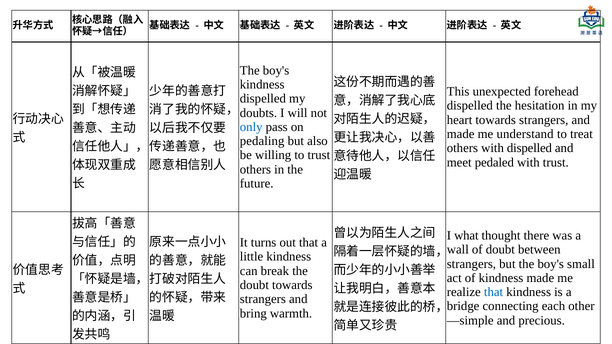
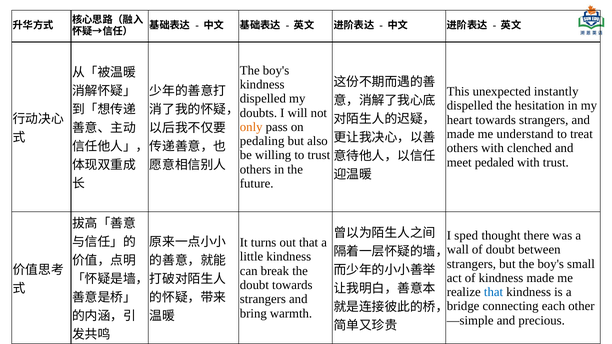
forehead: forehead -> instantly (556, 92)
only colour: blue -> orange (251, 127)
with dispelled: dispelled -> clenched (529, 148)
what: what -> sped (466, 236)
